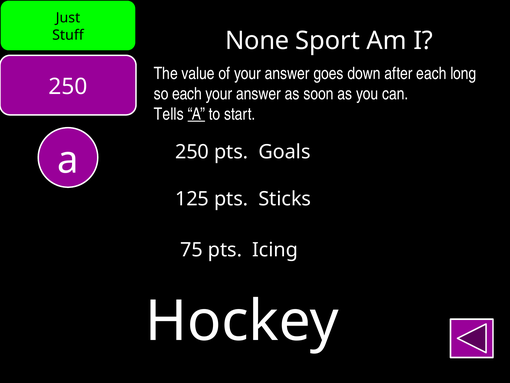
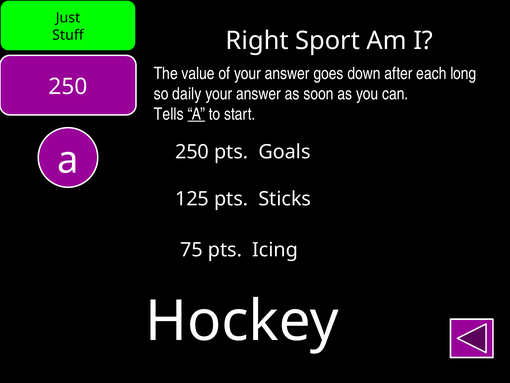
None: None -> Right (257, 41)
so each: each -> daily (187, 94)
